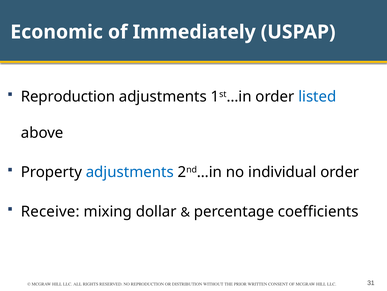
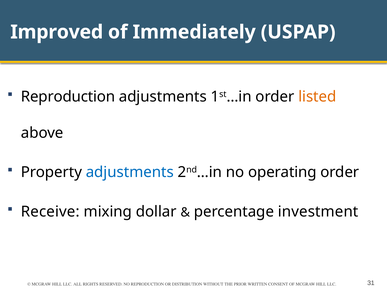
Economic: Economic -> Improved (57, 32)
listed colour: blue -> orange (317, 96)
individual: individual -> operating (282, 172)
coefficients: coefficients -> investment (318, 211)
